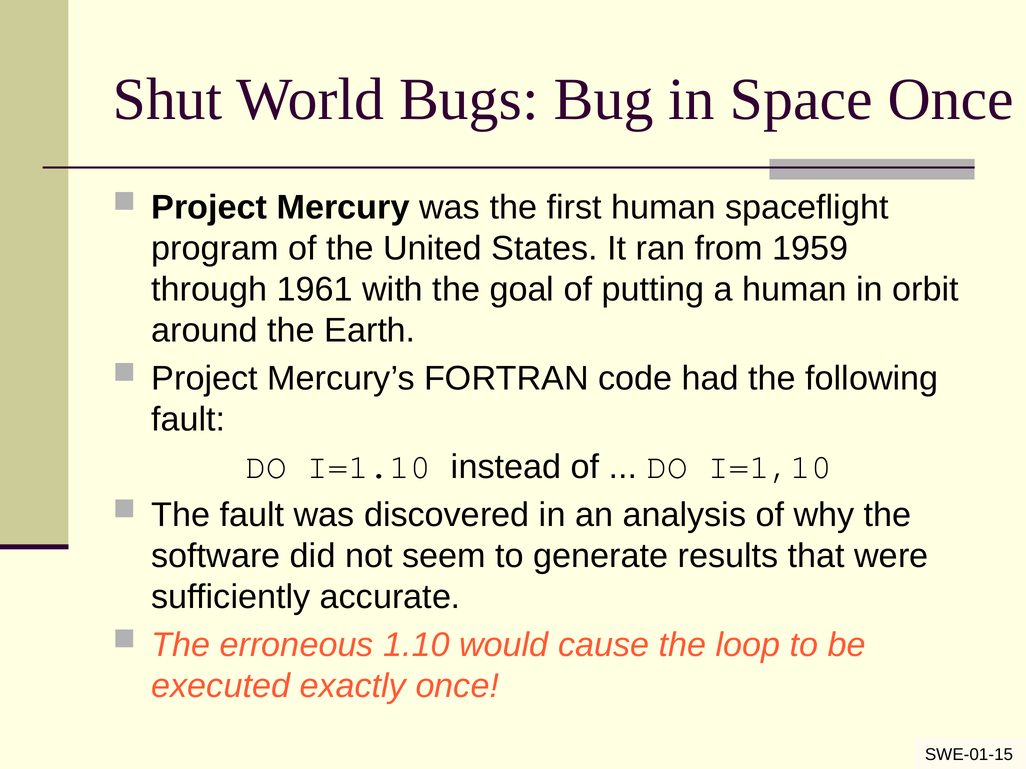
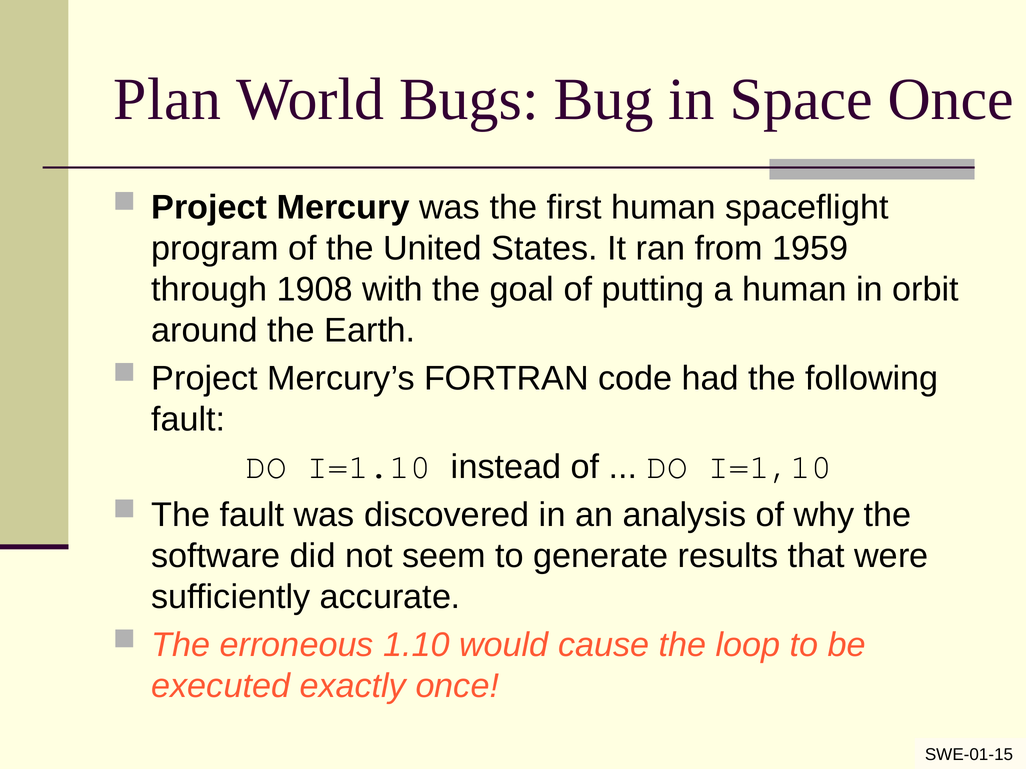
Shut: Shut -> Plan (167, 99)
1961: 1961 -> 1908 (315, 290)
